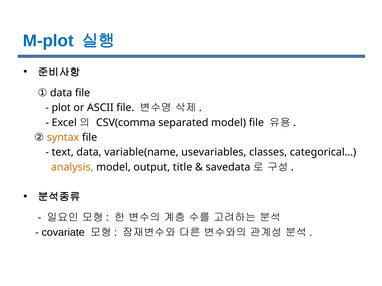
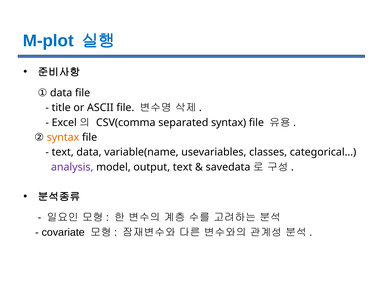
plot: plot -> title (61, 108)
separated model: model -> syntax (229, 123)
analysis colour: orange -> purple (72, 167)
output title: title -> text (183, 167)
